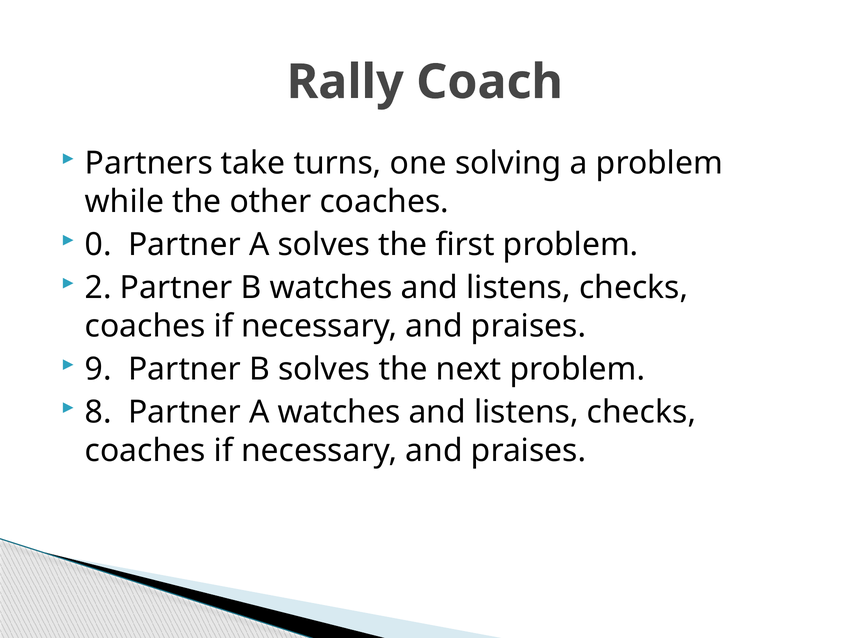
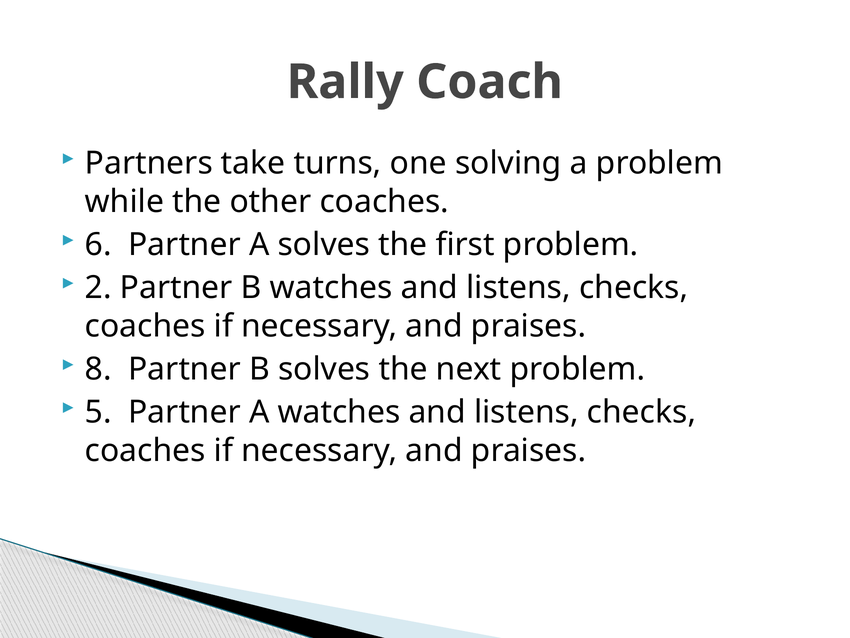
0: 0 -> 6 (98, 245)
9: 9 -> 8 (98, 369)
8: 8 -> 5 (98, 412)
